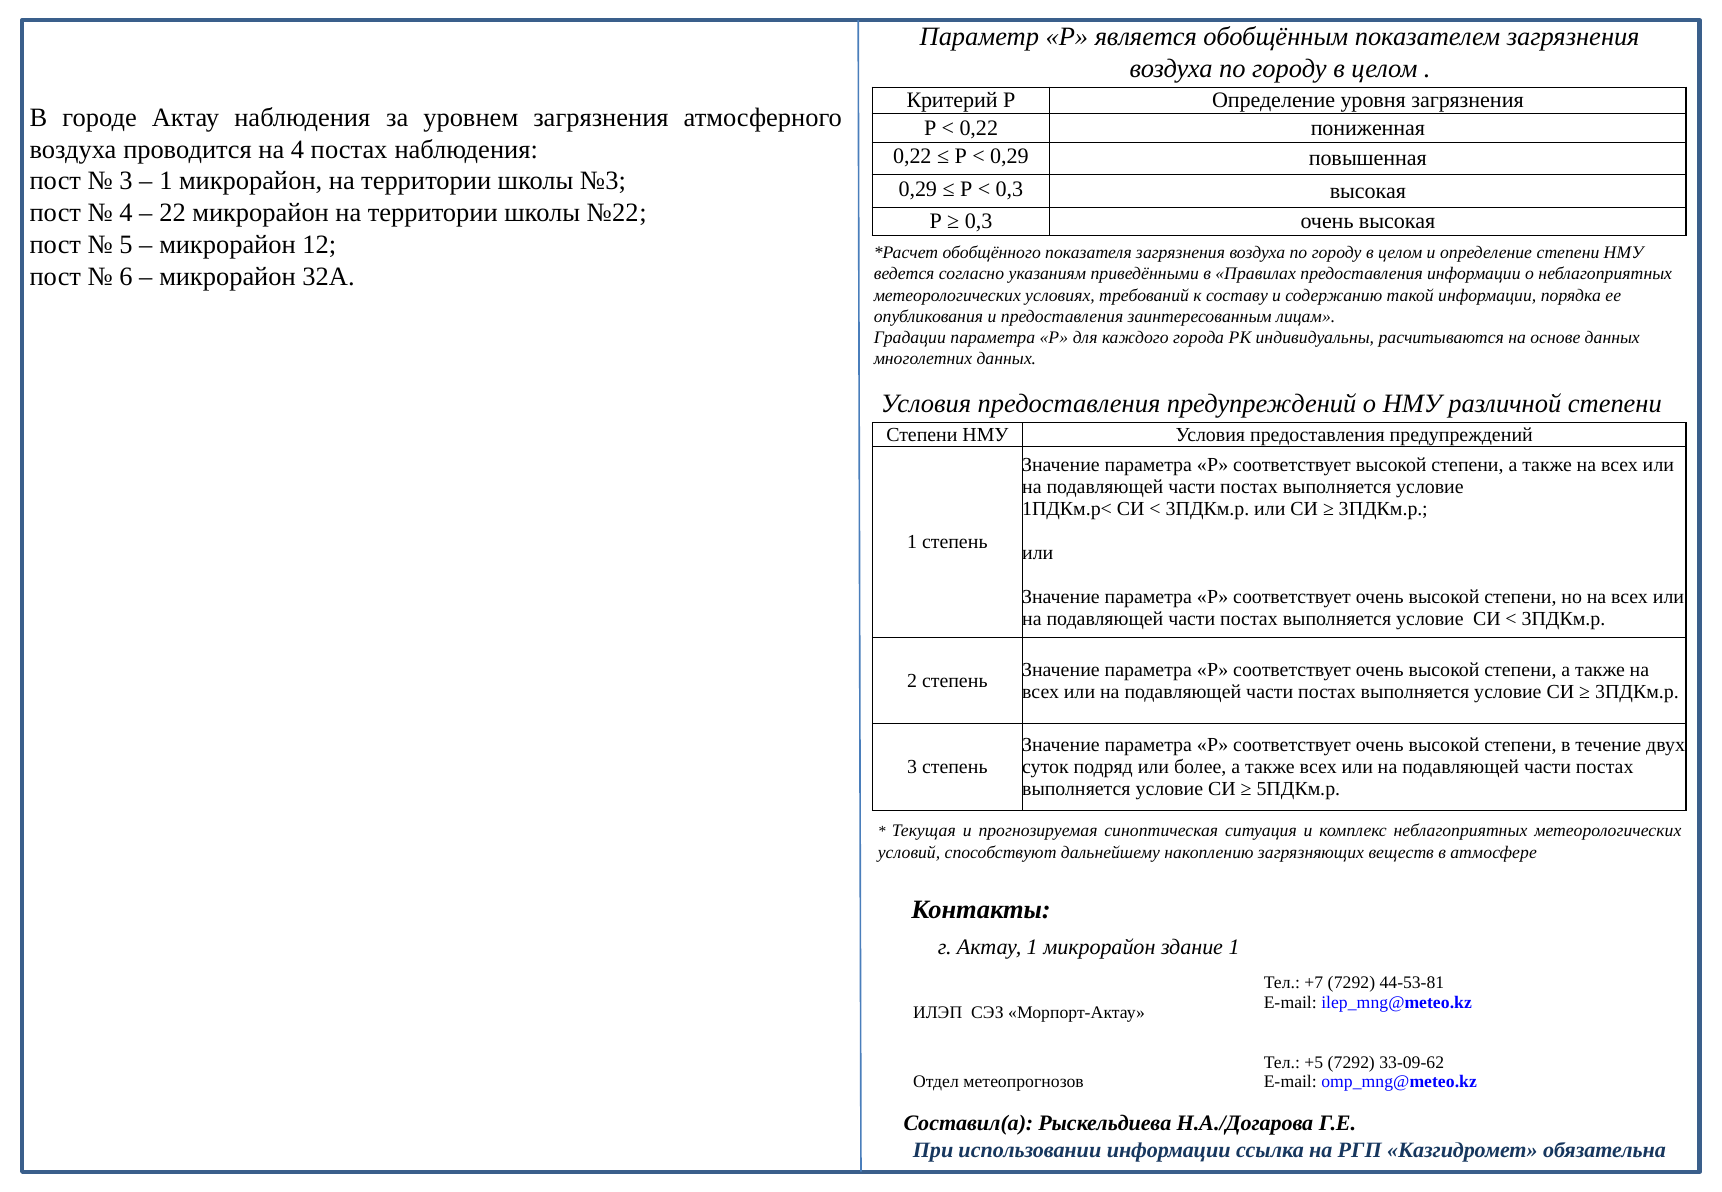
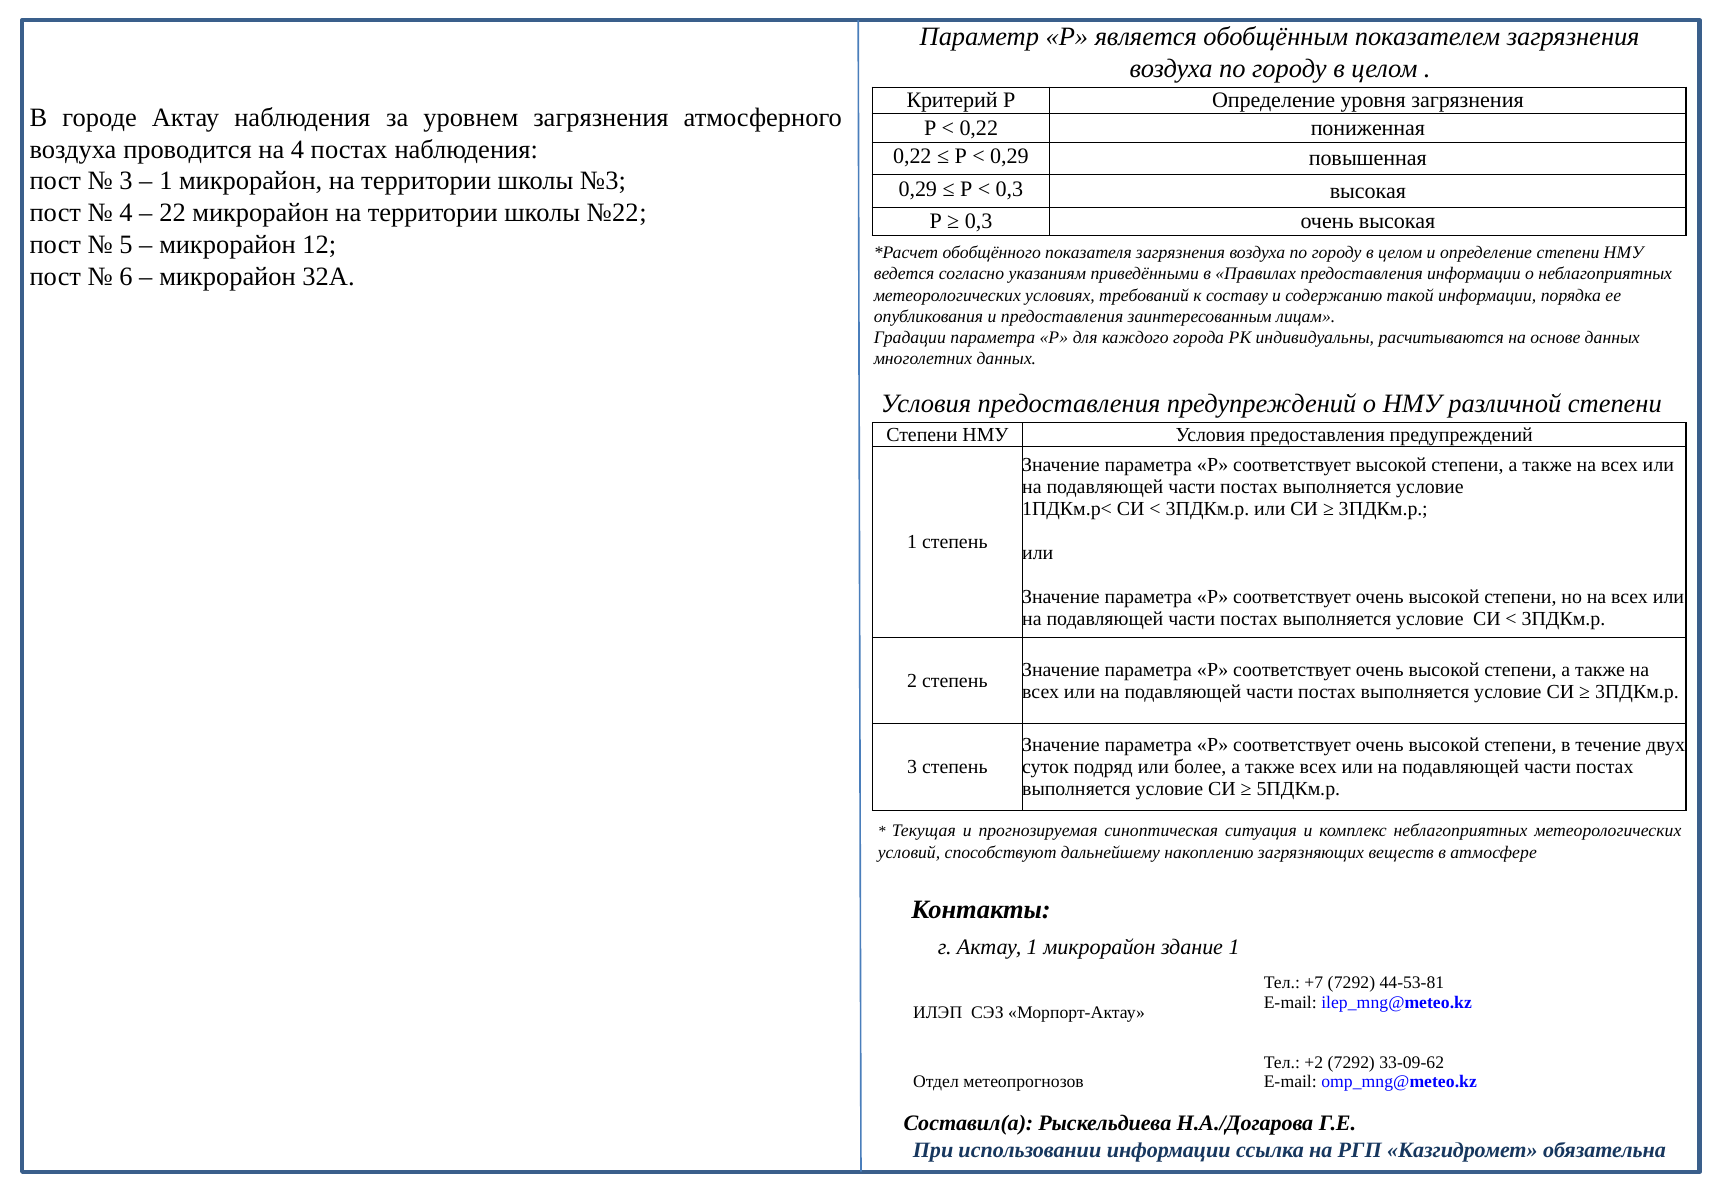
+5: +5 -> +2 (1314, 1062)
